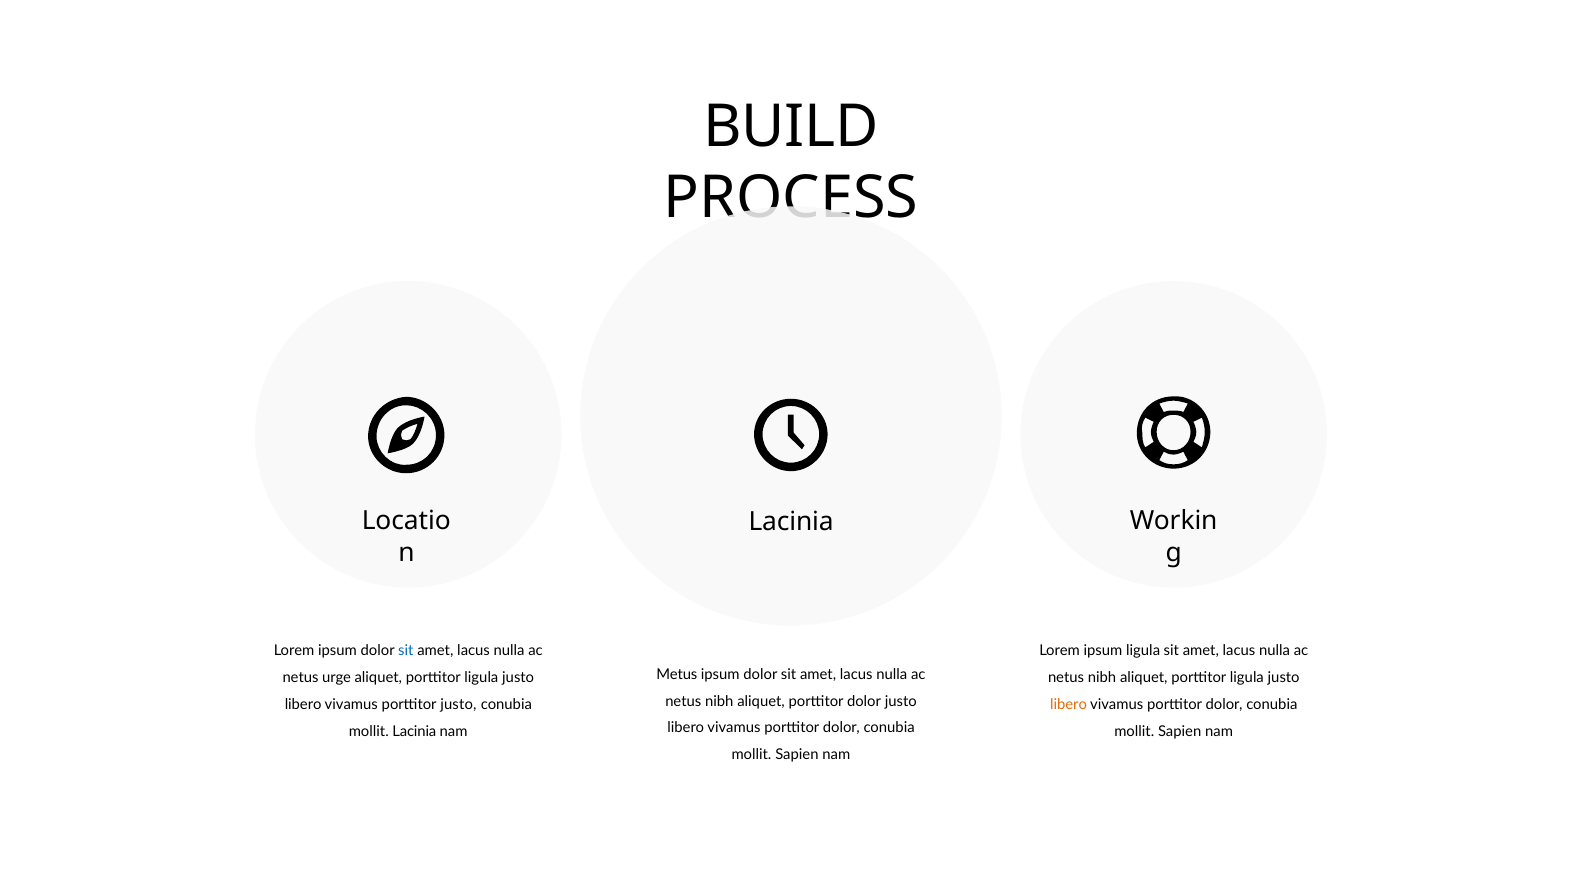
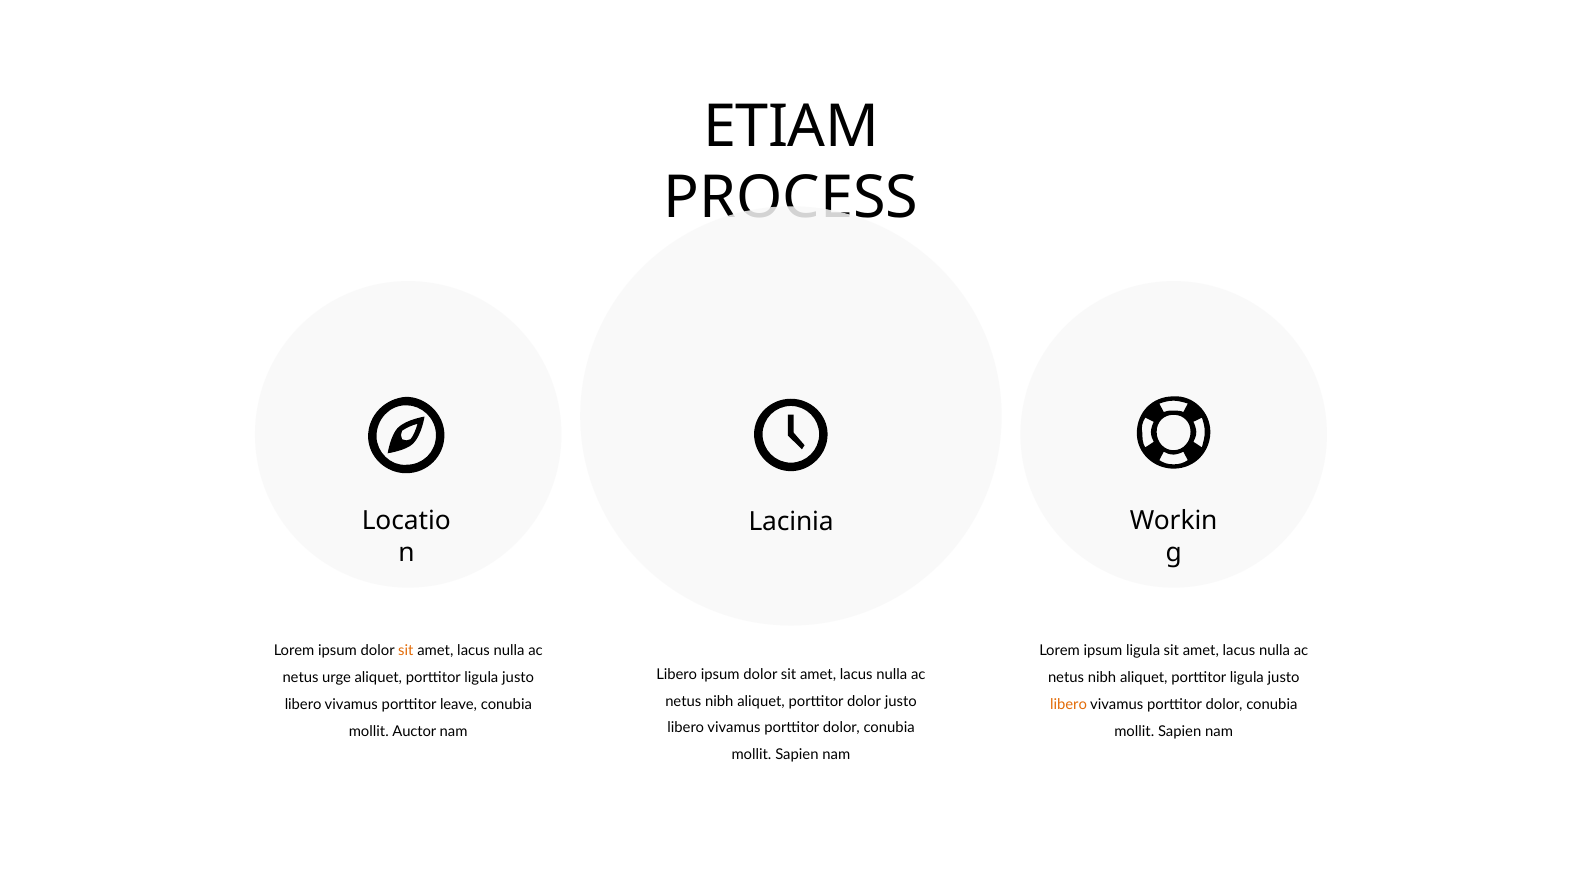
BUILD: BUILD -> ETIAM (791, 127)
sit colour: blue -> orange (406, 651)
Metus: Metus -> Libero (677, 674)
porttitor justo: justo -> leave (459, 704)
mollit Lacinia: Lacinia -> Auctor (414, 731)
